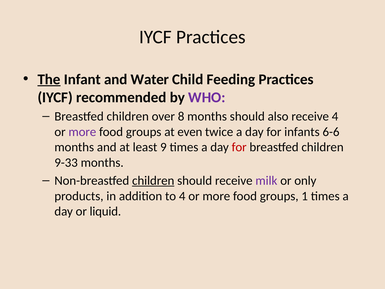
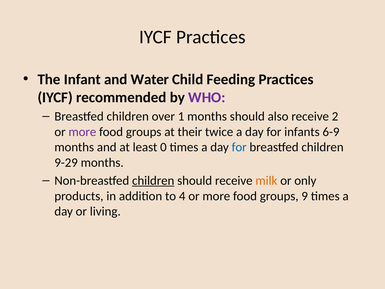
The underline: present -> none (49, 79)
8: 8 -> 1 (181, 116)
receive 4: 4 -> 2 (335, 116)
even: even -> their (190, 132)
6-6: 6-6 -> 6-9 (331, 132)
9: 9 -> 0 (163, 147)
for colour: red -> blue (239, 147)
9-33: 9-33 -> 9-29 (66, 163)
milk colour: purple -> orange (266, 180)
1: 1 -> 9 (305, 196)
liquid: liquid -> living (105, 211)
